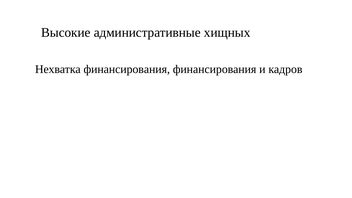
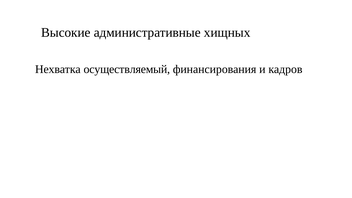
Нехватка финансирования: финансирования -> осуществляемый (127, 69)
